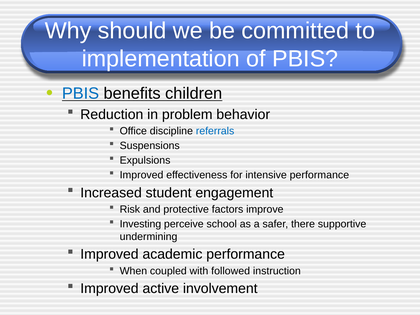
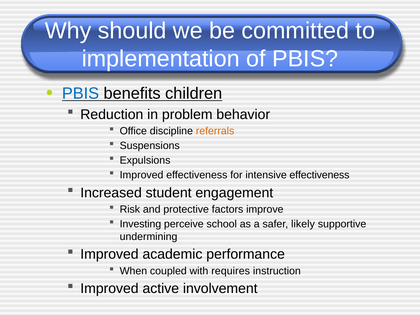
referrals colour: blue -> orange (215, 131)
intensive performance: performance -> effectiveness (319, 175)
there: there -> likely (303, 224)
followed: followed -> requires (231, 271)
